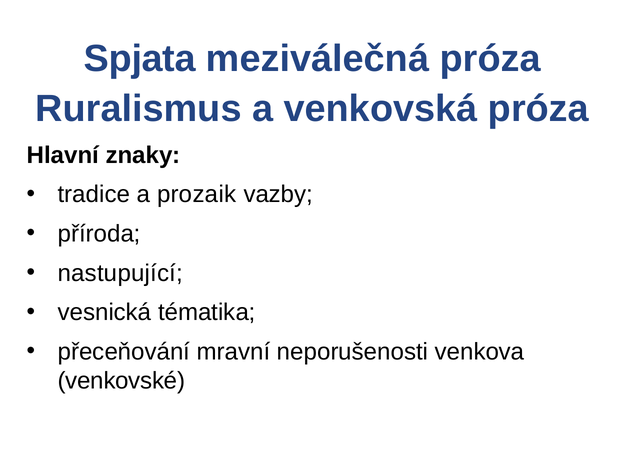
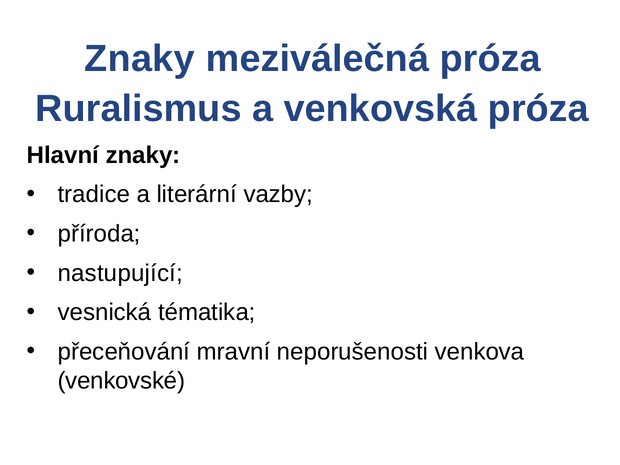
Spjata: Spjata -> Znaky (140, 59)
prozaik: prozaik -> literární (197, 194)
